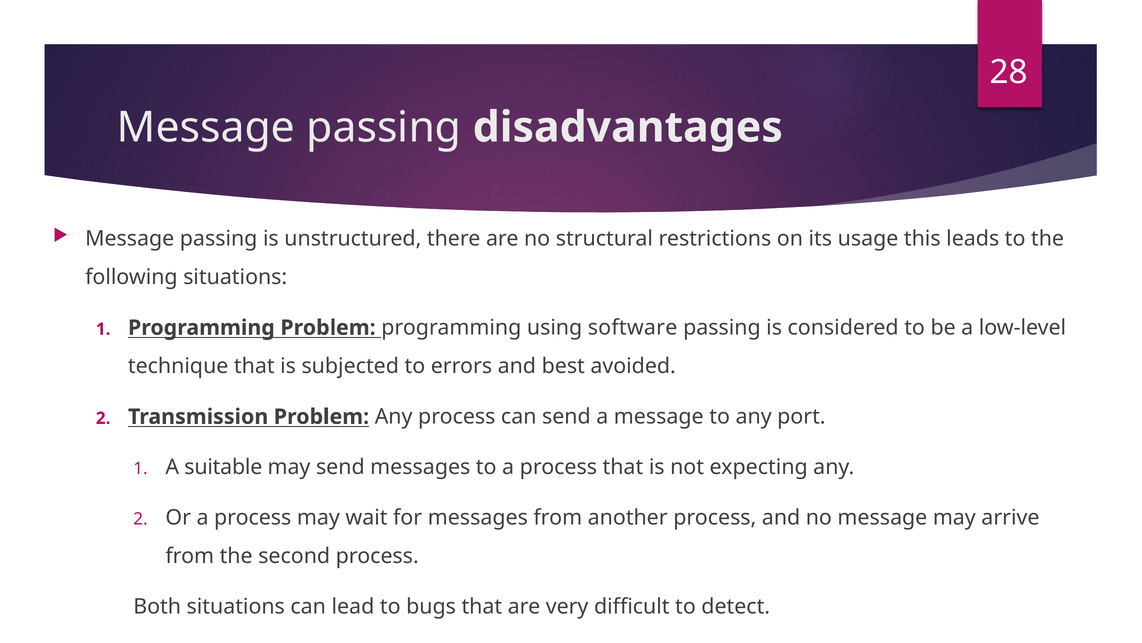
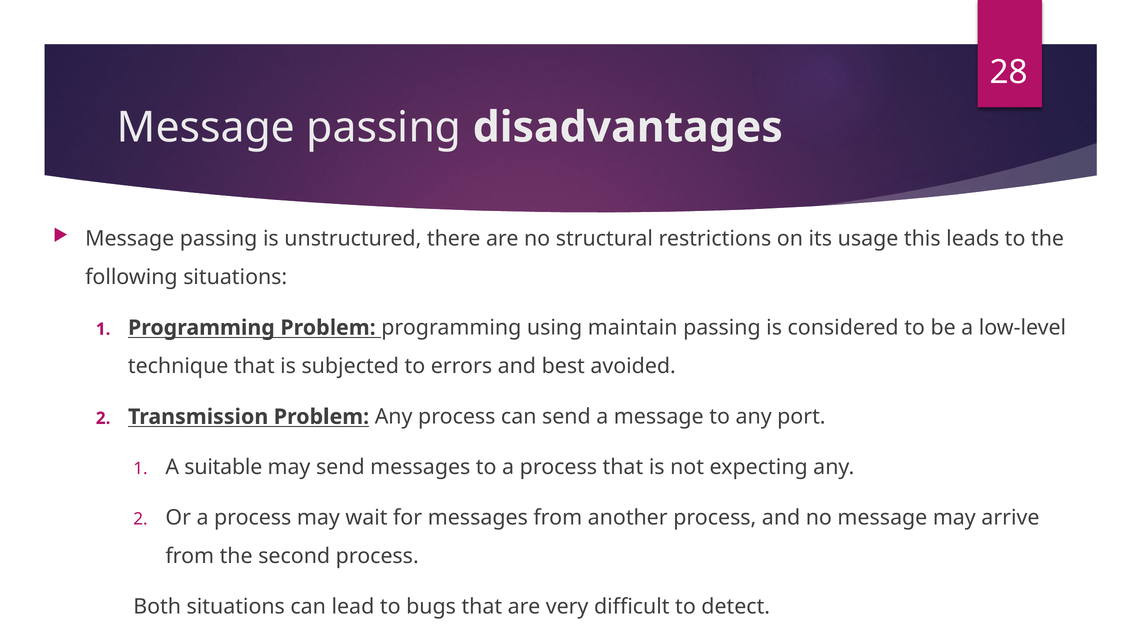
software: software -> maintain (633, 327)
